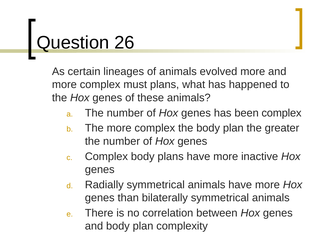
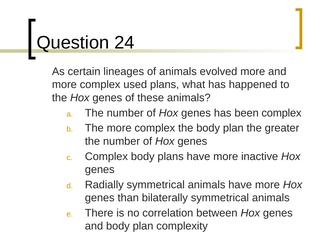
26: 26 -> 24 (124, 43)
must: must -> used (135, 85)
